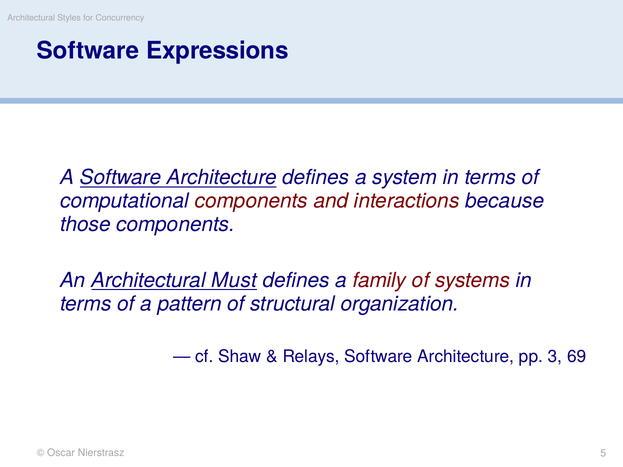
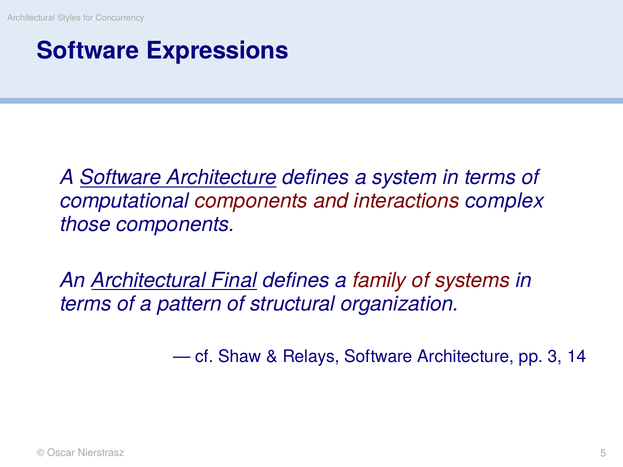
because: because -> complex (505, 201)
Must: Must -> Final (234, 280)
69: 69 -> 14 (577, 357)
